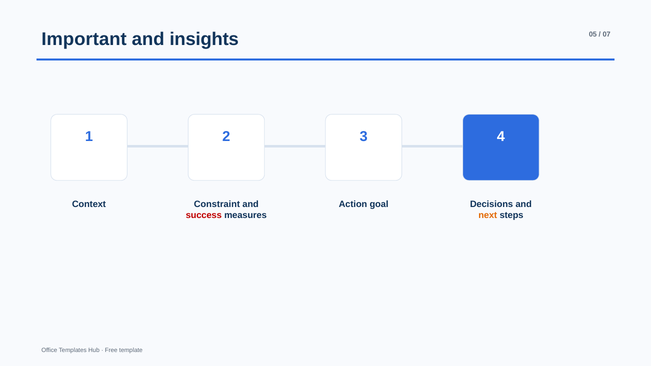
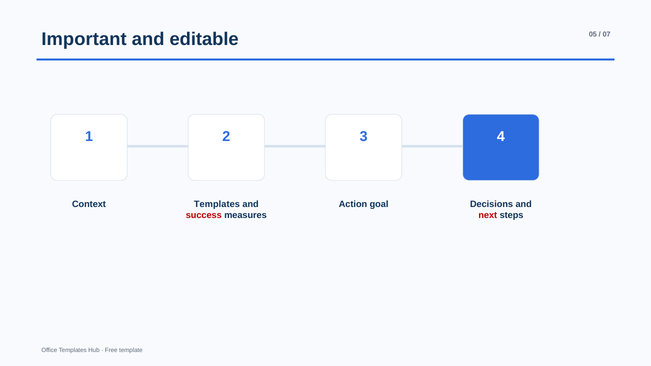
insights: insights -> editable (204, 39)
Constraint: Constraint -> Templates (217, 204)
next colour: orange -> red (488, 215)
